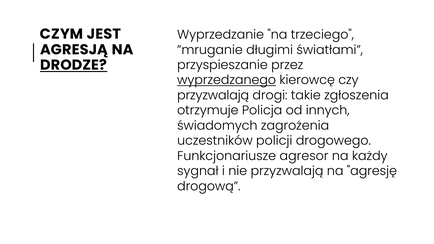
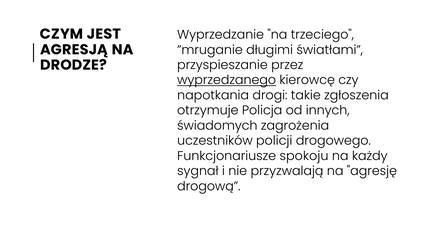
DRODZE underline: present -> none (74, 65)
przyzwalają: przyzwalają -> napotkania (213, 95)
agresor: agresor -> spokoju (304, 156)
